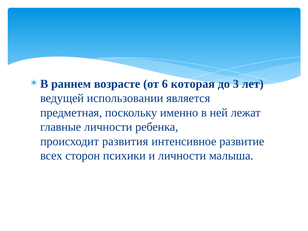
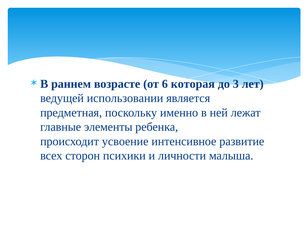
главные личности: личности -> элементы (108, 127)
развития: развития -> усвоение (125, 141)
